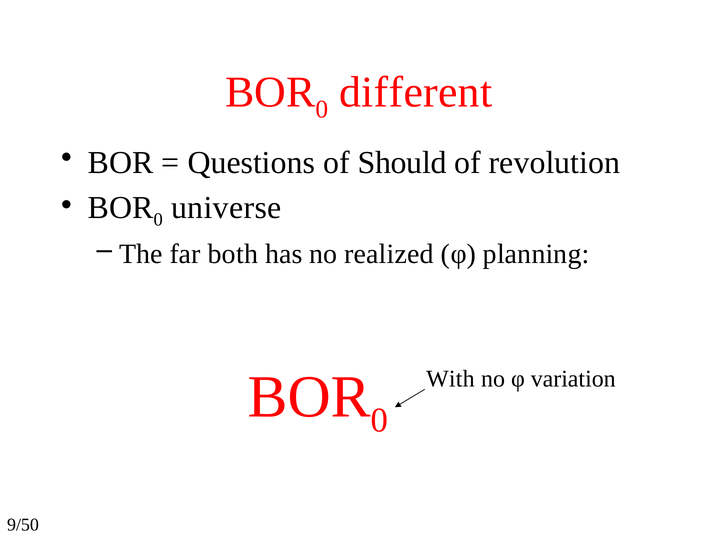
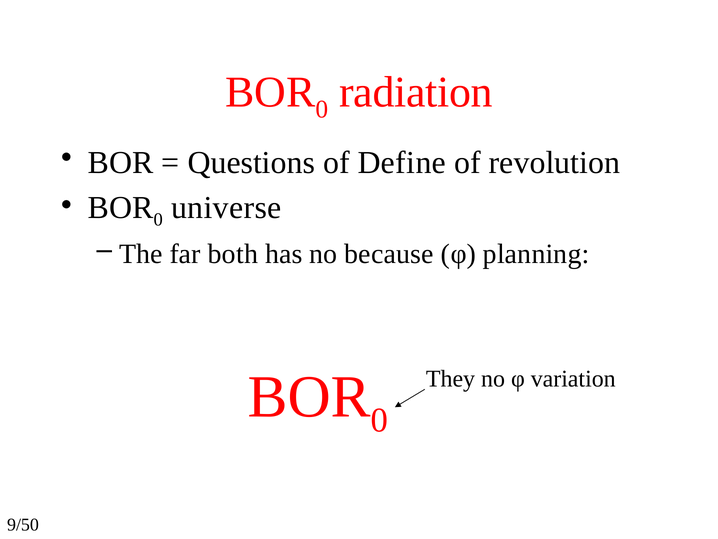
different: different -> radiation (416, 92)
Should: Should -> Define (402, 163)
realized: realized -> because (389, 254)
With: With -> They (451, 379)
